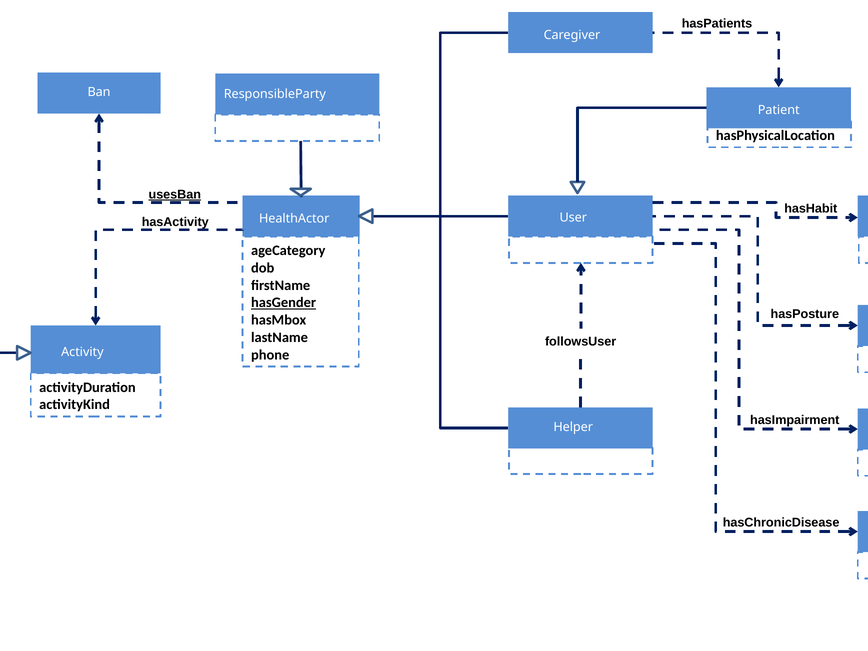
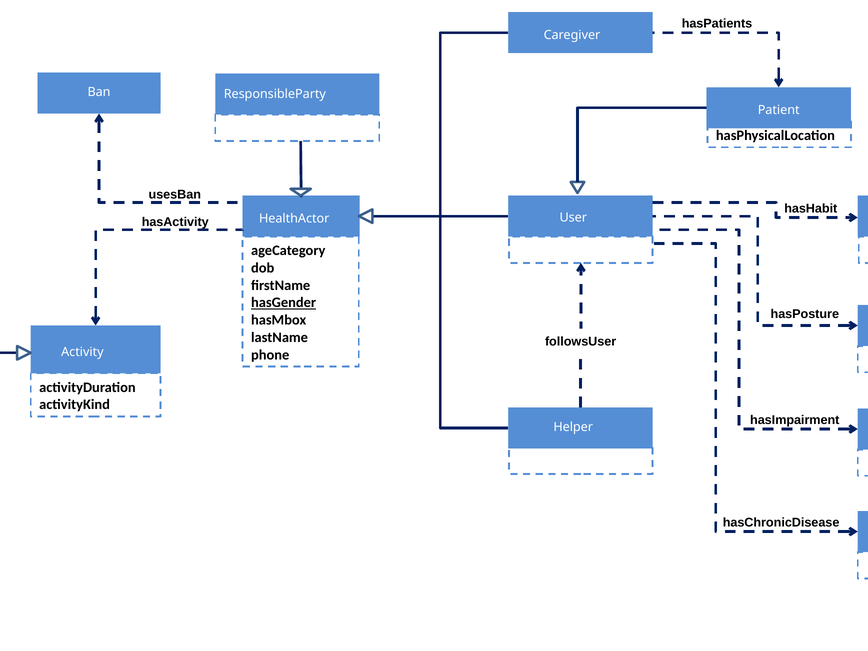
usesBan underline: present -> none (175, 195)
